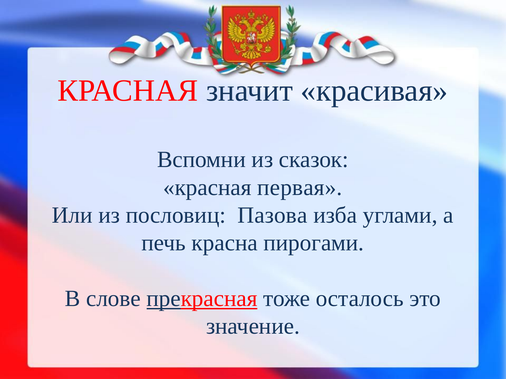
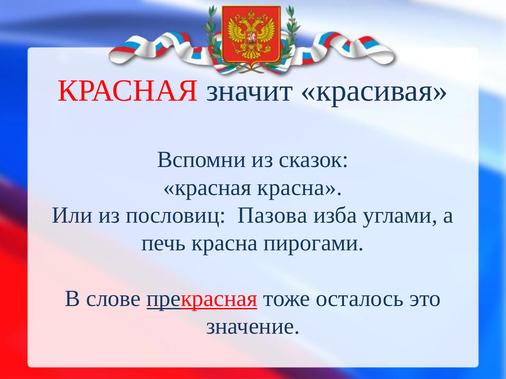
красная первая: первая -> красна (300, 188)
